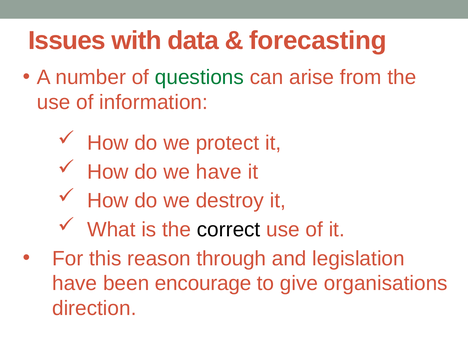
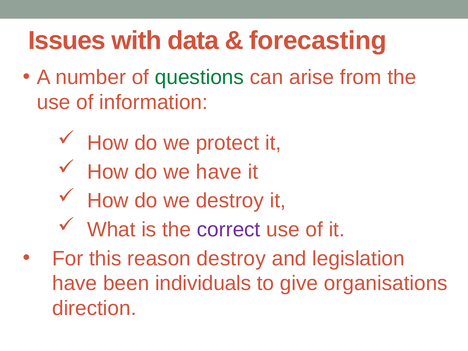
correct colour: black -> purple (229, 230)
reason through: through -> destroy (231, 258)
encourage: encourage -> individuals (203, 283)
